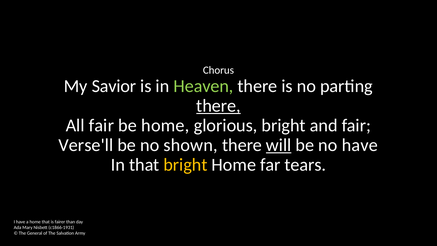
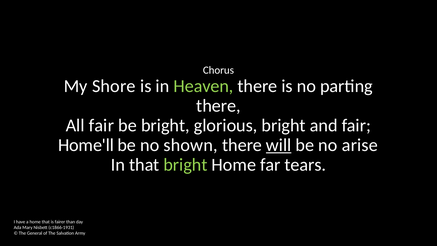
Savior: Savior -> Shore (114, 86)
there underline: present -> none (218, 106)
be home: home -> bright (165, 125)
Verse'll: Verse'll -> Home'll (86, 145)
no have: have -> arise (360, 145)
bright colour: yellow -> light green (186, 165)
